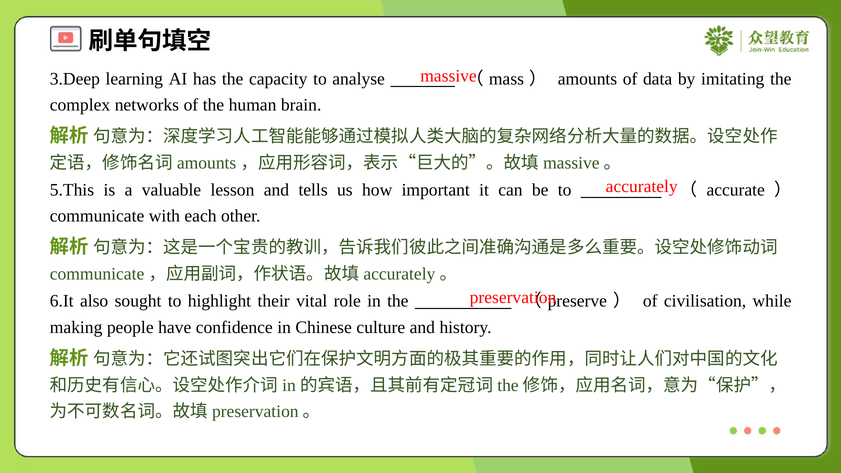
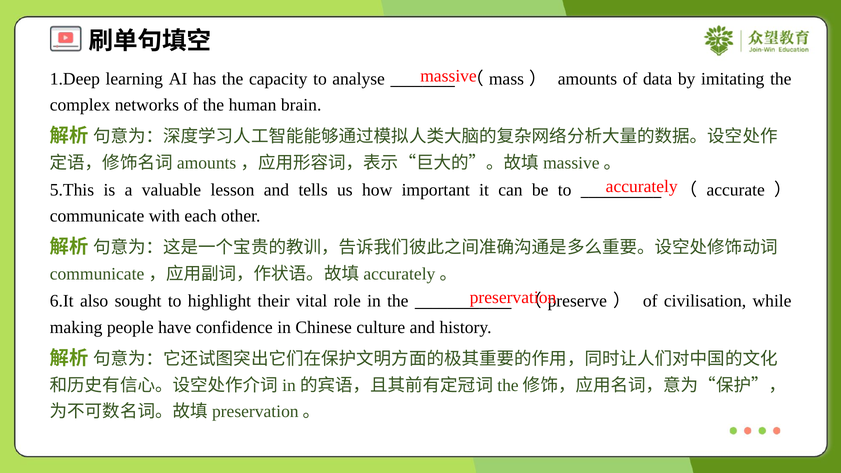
3.Deep: 3.Deep -> 1.Deep (75, 79)
